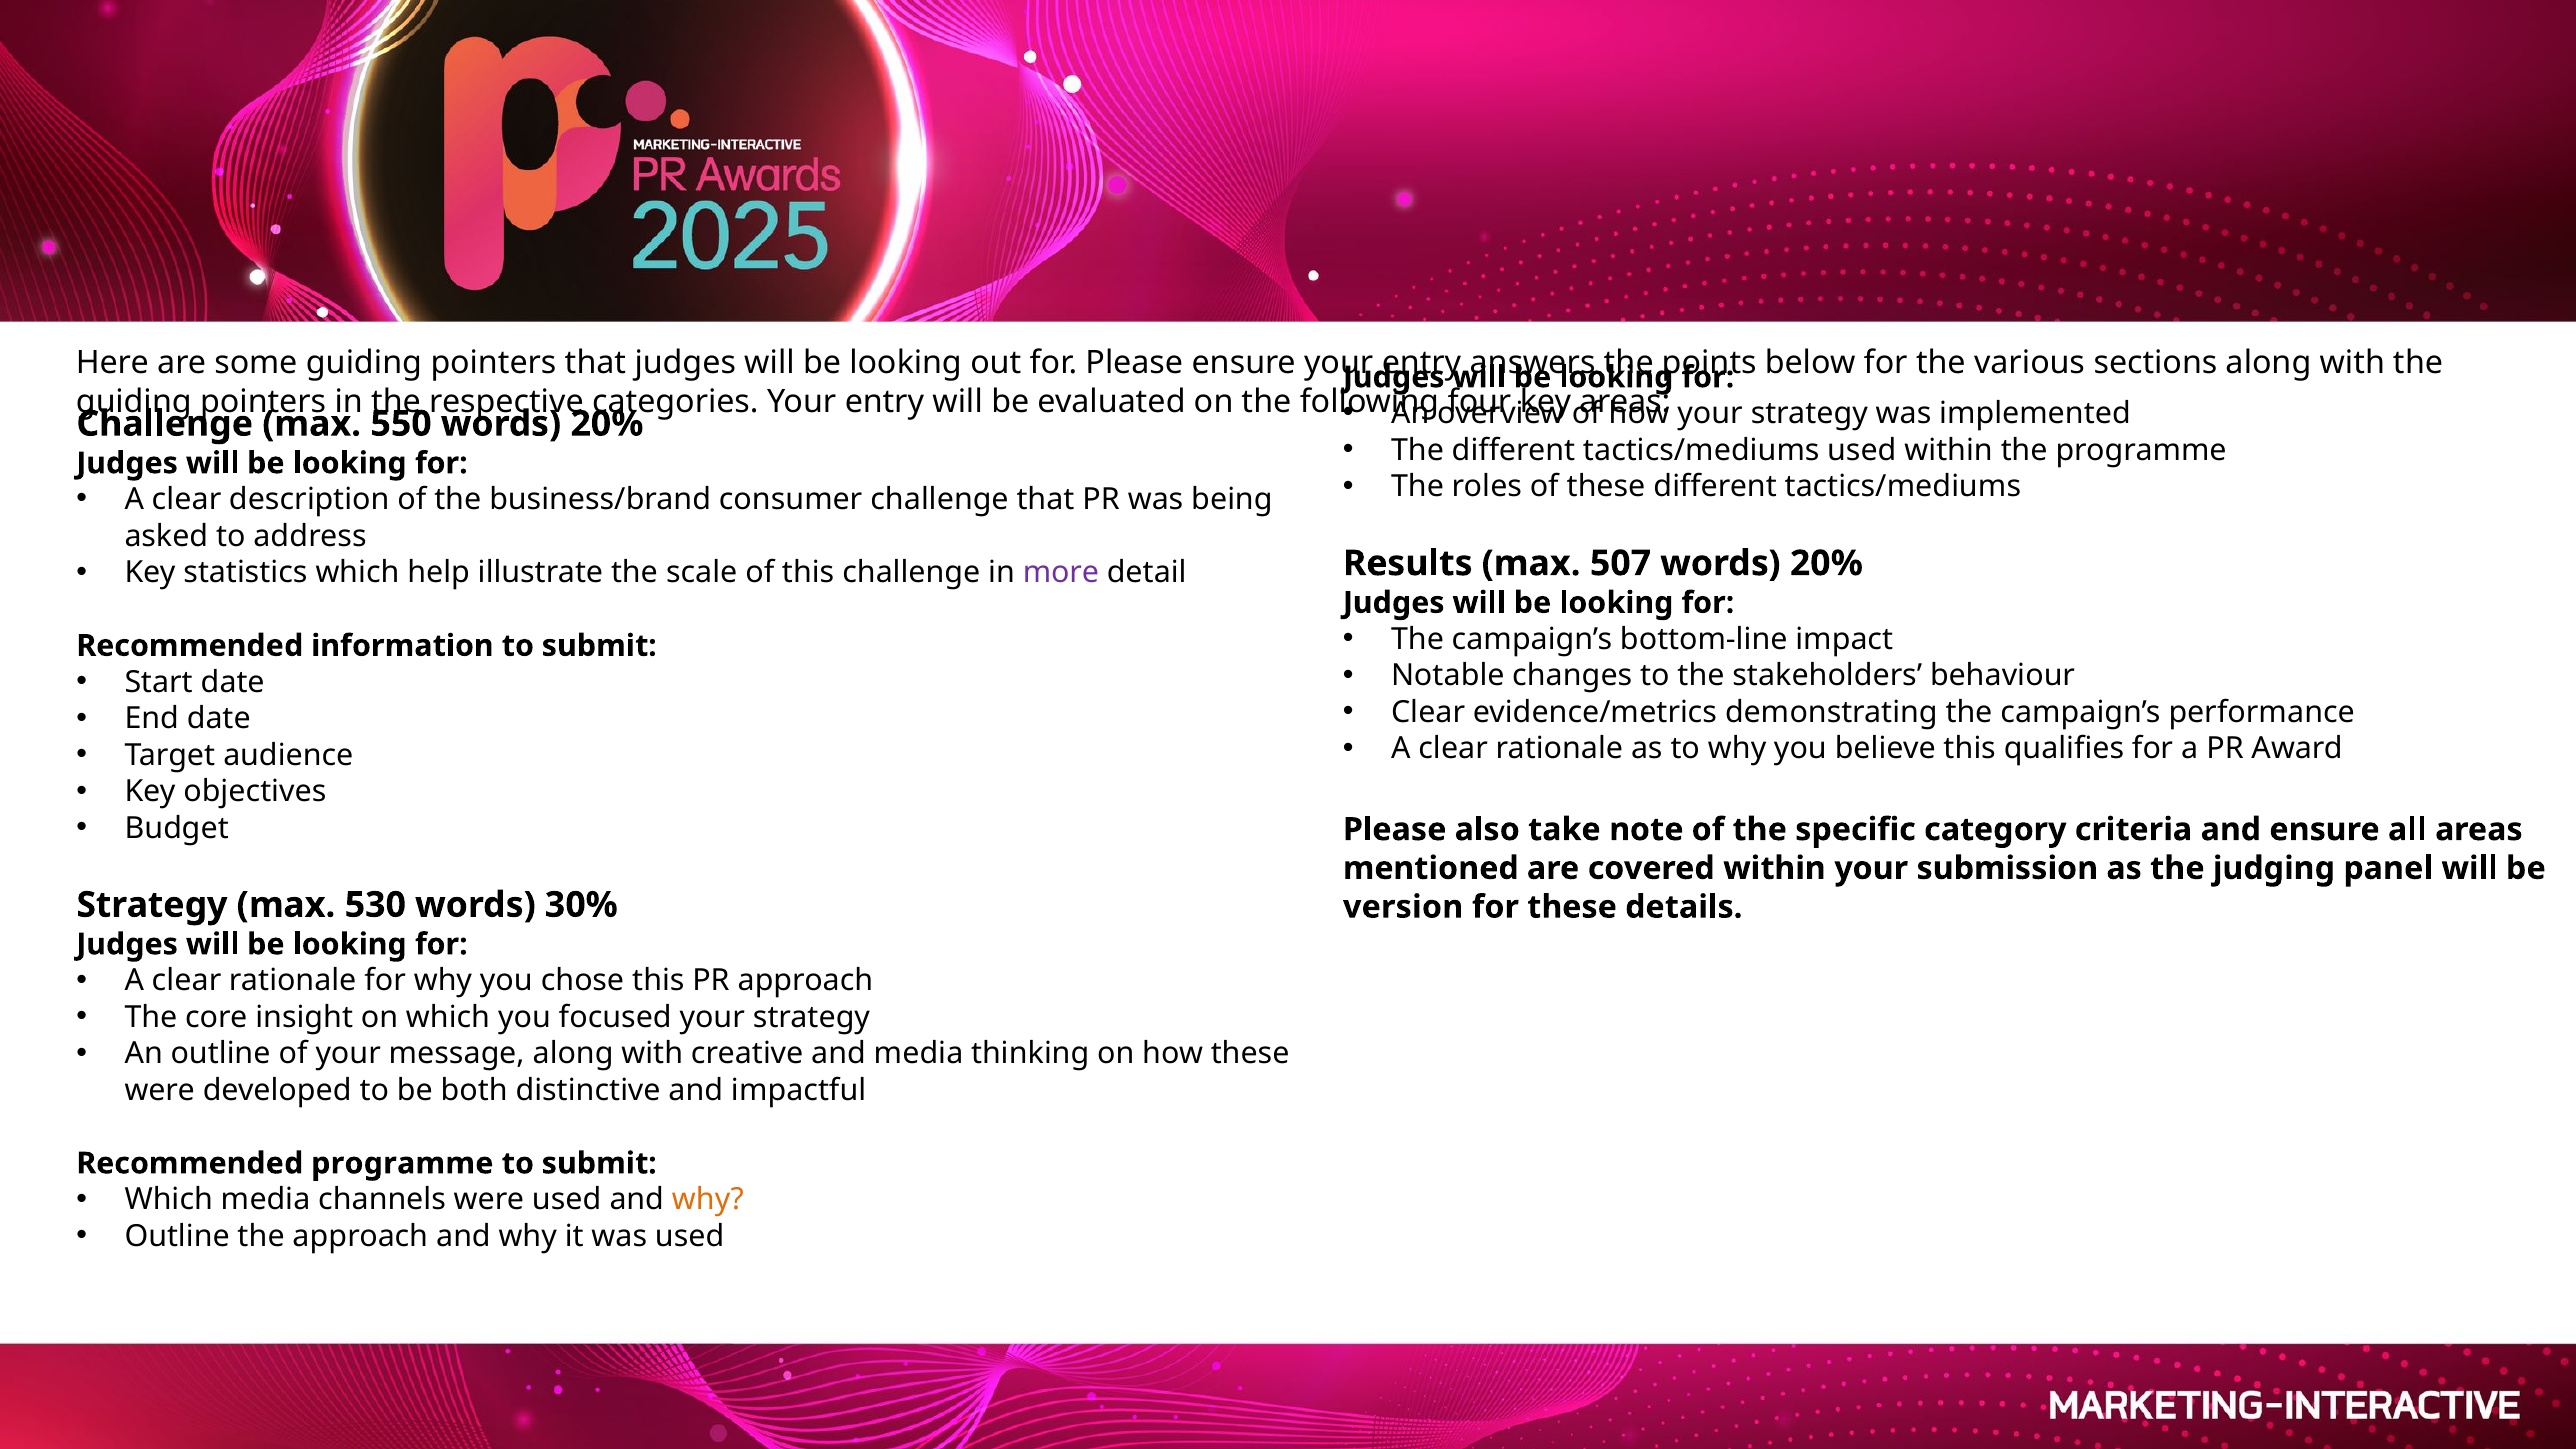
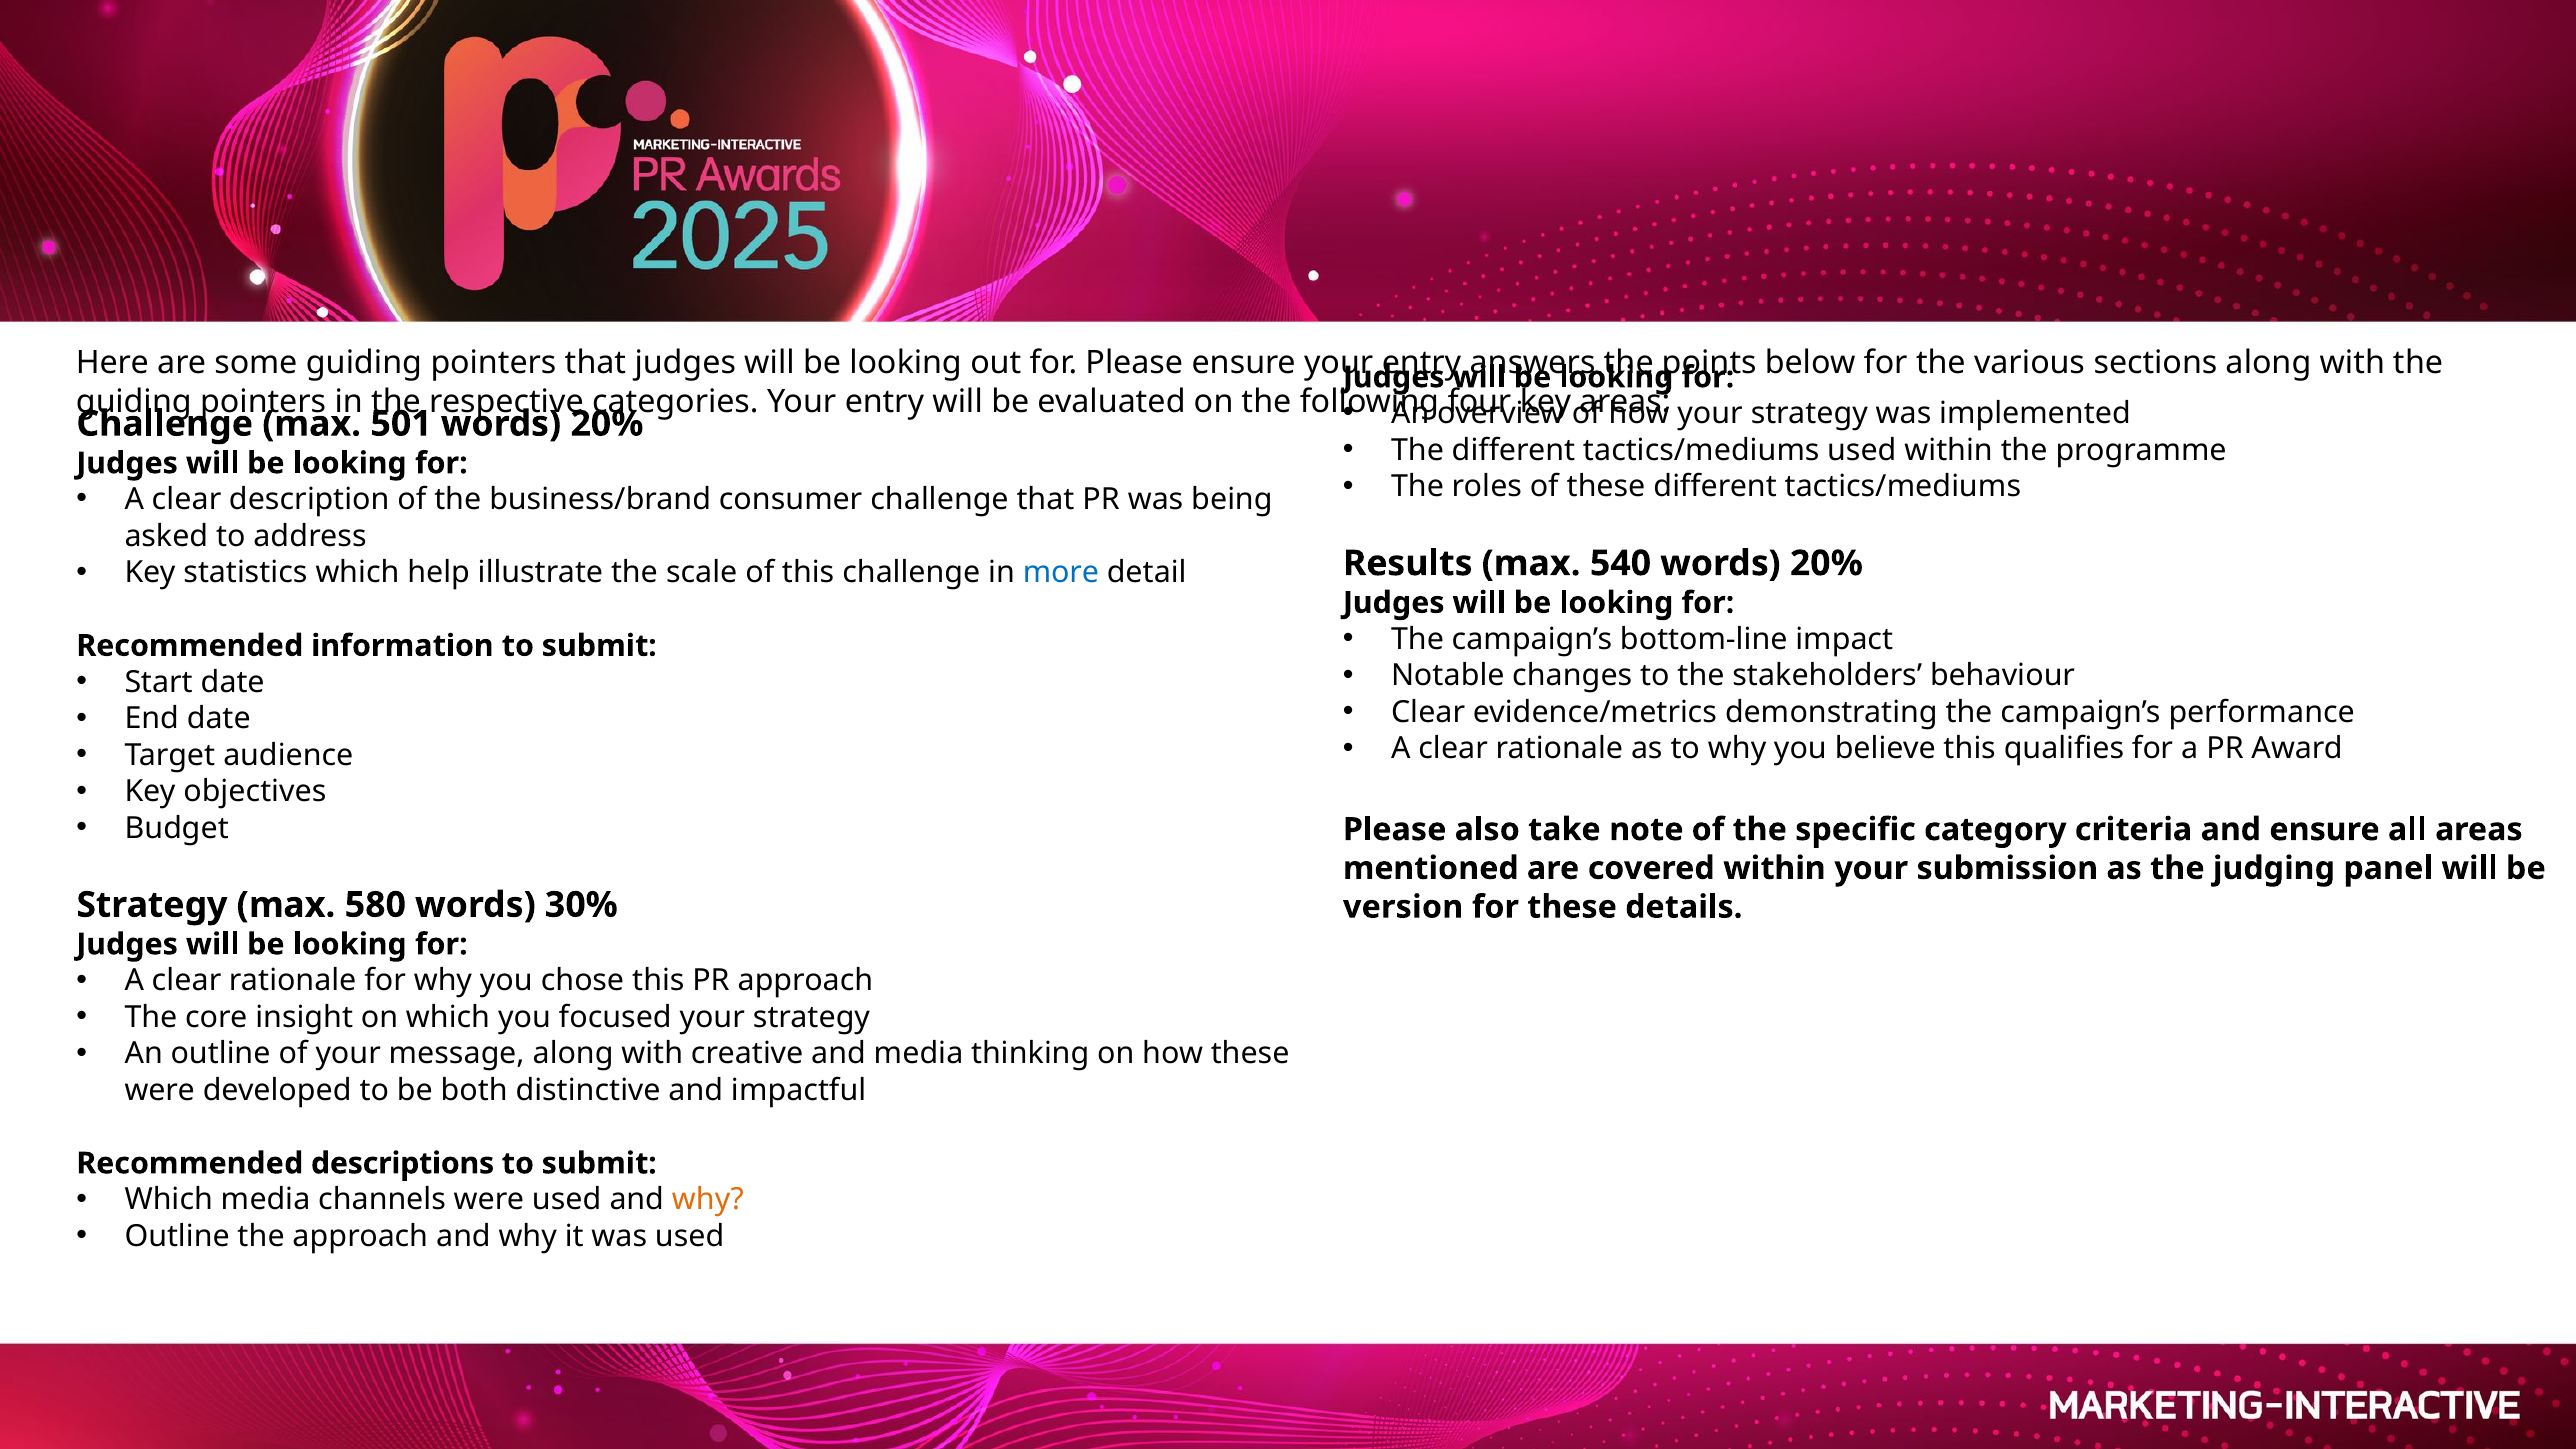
550: 550 -> 501 (401, 424)
more colour: purple -> blue (1061, 573)
507: 507 -> 540 (1620, 563)
530: 530 -> 580 (375, 905)
Recommended programme: programme -> descriptions (403, 1163)
